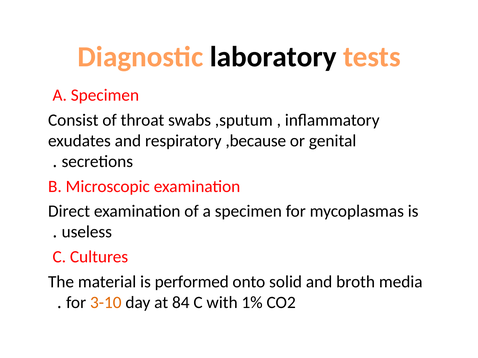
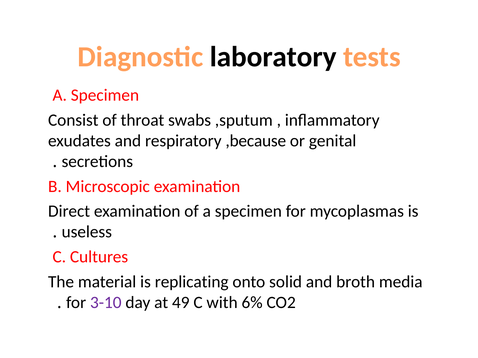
performed: performed -> replicating (192, 282)
3-10 colour: orange -> purple (106, 303)
84: 84 -> 49 (181, 303)
1%: 1% -> 6% (252, 303)
